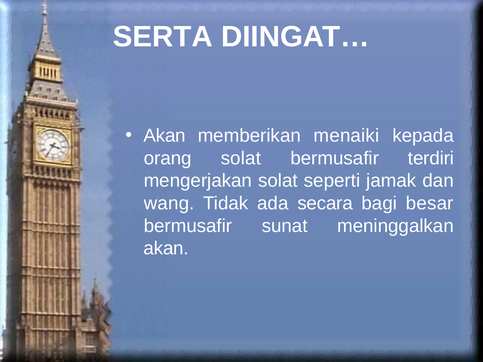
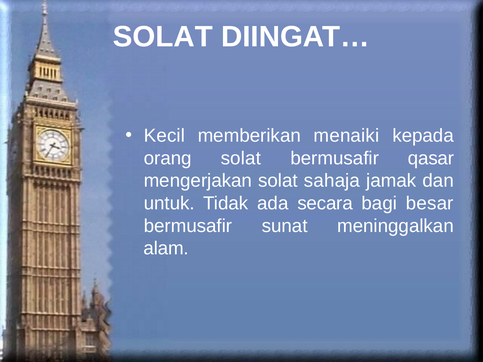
SERTA: SERTA -> SOLAT (163, 37)
Akan: Akan -> Kecil (164, 136)
terdiri: terdiri -> qasar (431, 158)
seperti: seperti -> sahaja (332, 181)
wang: wang -> untuk (169, 203)
akan: akan -> alam (166, 249)
